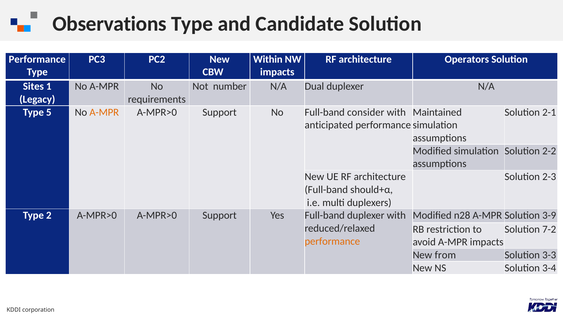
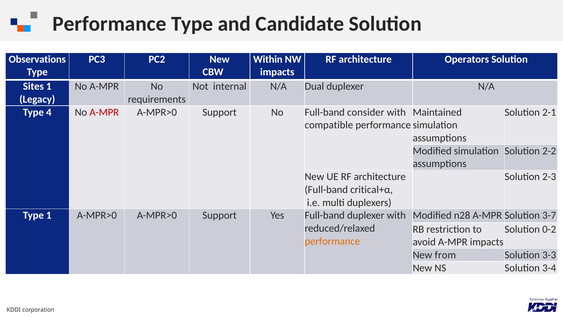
Observations: Observations -> Performance (109, 24)
Performance: Performance -> Observations (37, 59)
number: number -> internal (230, 86)
5: 5 -> 4 (49, 112)
A-MPR colour: orange -> red (104, 112)
anticipated: anticipated -> compatible (329, 125)
should+α: should+α -> critical+α (372, 189)
Type 2: 2 -> 1 (49, 215)
3-9: 3-9 -> 3-7 (549, 215)
7-2: 7-2 -> 0-2 (549, 229)
